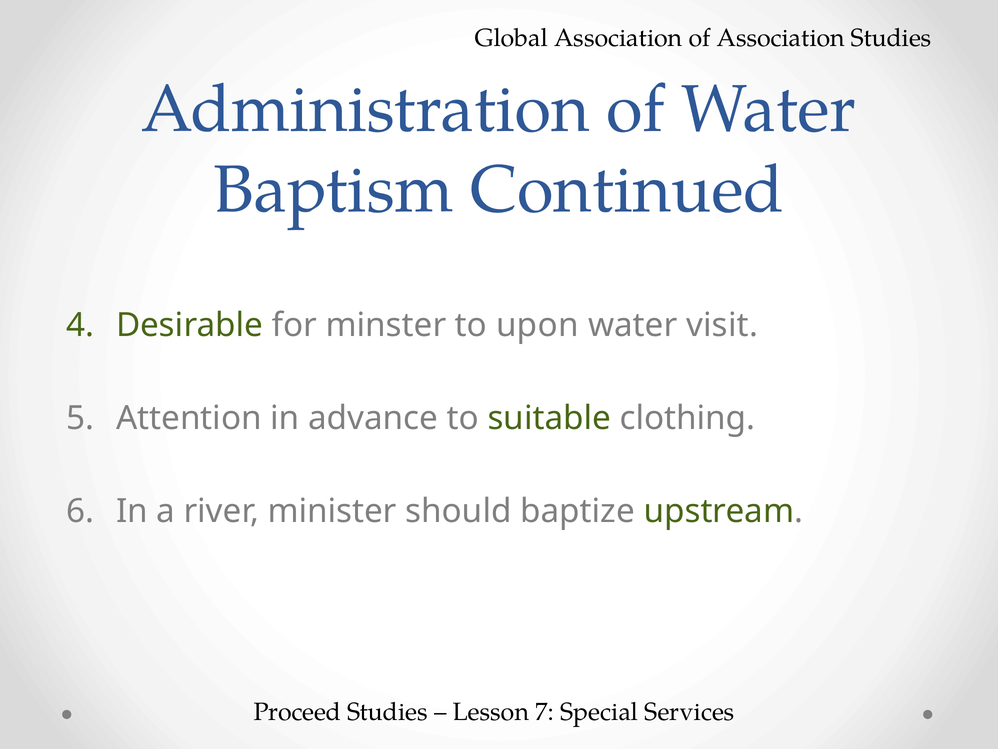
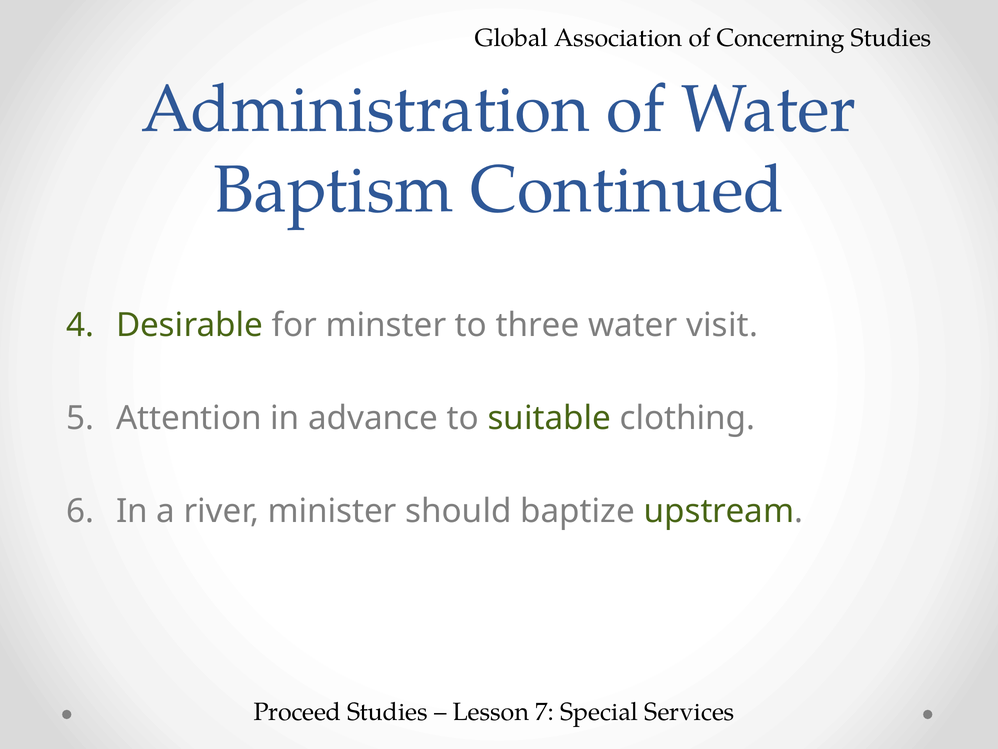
of Association: Association -> Concerning (781, 38)
upon: upon -> three (538, 325)
